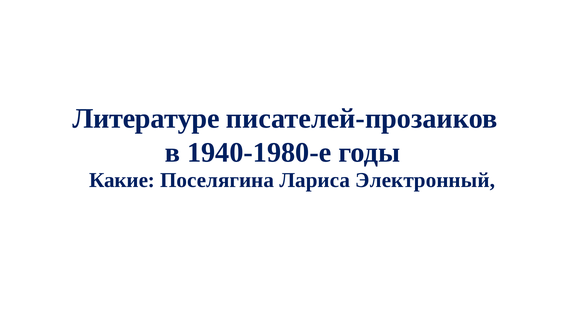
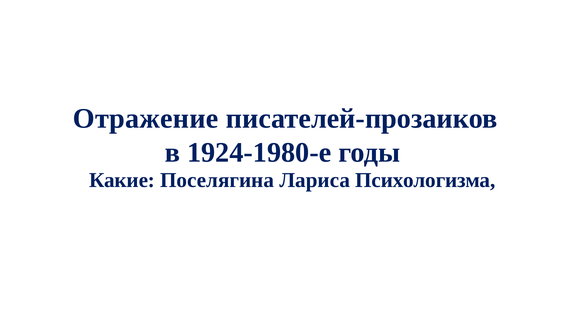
Литературе: Литературе -> Отражение (146, 118)
1940-1980-е: 1940-1980-е -> 1924-1980-е (259, 152)
Электронный: Электронный -> Психологизма (425, 180)
